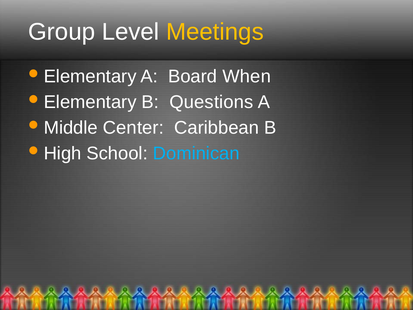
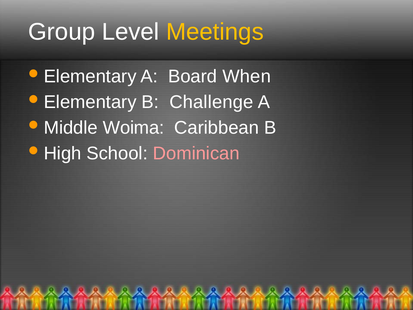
Questions: Questions -> Challenge (211, 102)
Center: Center -> Woima (134, 128)
Dominican colour: light blue -> pink (196, 153)
